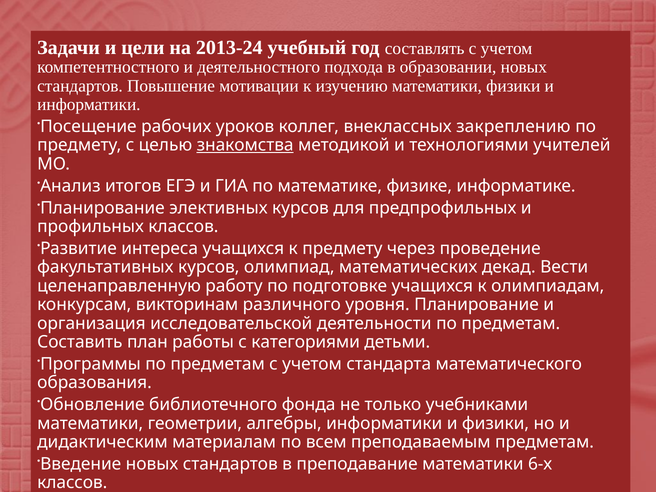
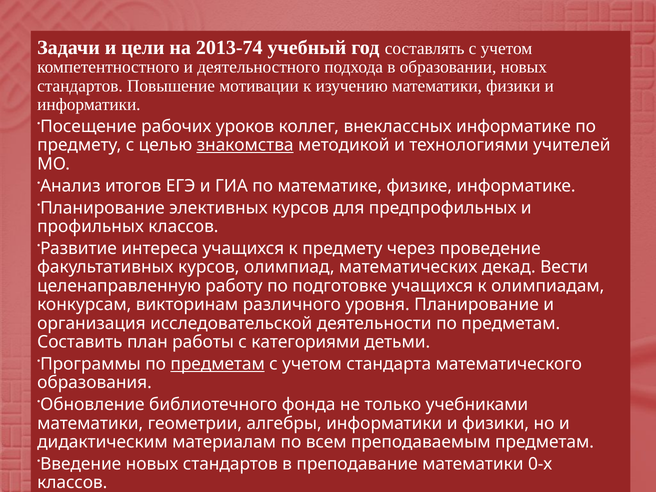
2013-24: 2013-24 -> 2013-74 (229, 47)
внеклассных закреплению: закреплению -> информатике (513, 127)
предметам underline: none -> present (218, 364)
6-х: 6-х -> 0-х (540, 464)
